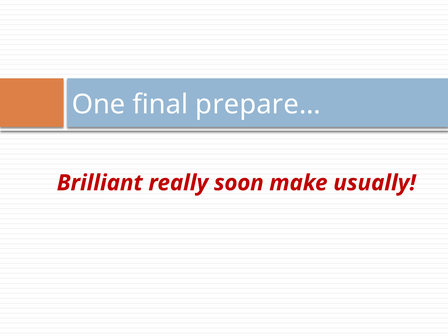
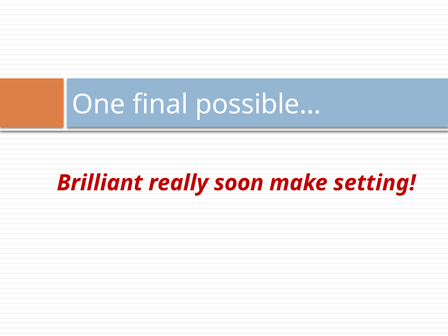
prepare…: prepare… -> possible… (258, 105)
usually: usually -> setting (375, 183)
